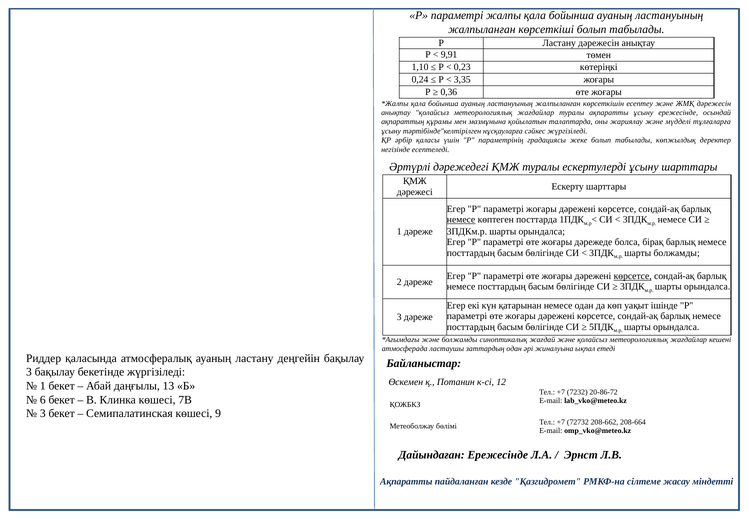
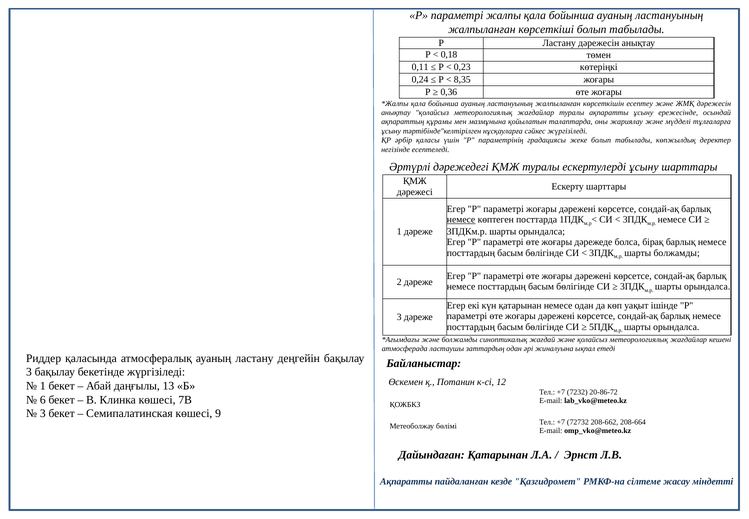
9,91: 9,91 -> 0,18 (449, 55)
1,10: 1,10 -> 0,11 (420, 67)
3,35: 3,35 -> 8,35 (462, 79)
көрсетсе underline: present -> none (633, 276)
Дайындаған Ережесінде: Ережесінде -> Қатарынан (498, 455)
